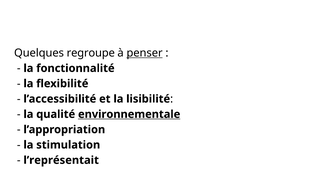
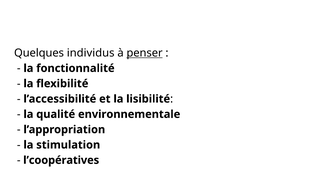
regroupe: regroupe -> individus (91, 53)
environnementale underline: present -> none (129, 114)
l’représentait: l’représentait -> l’coopératives (61, 160)
